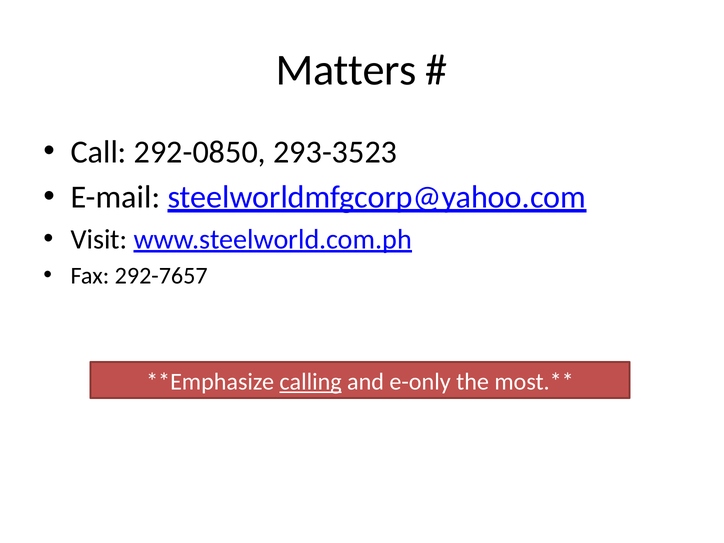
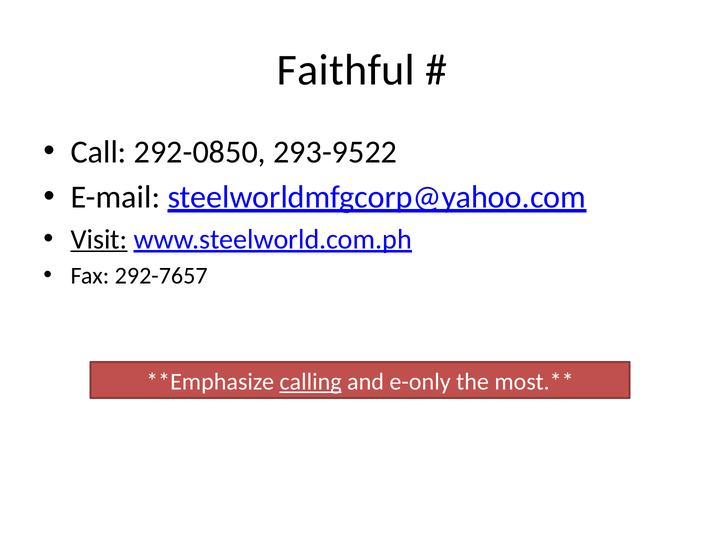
Matters: Matters -> Faithful (346, 70)
293-3523: 293-3523 -> 293-9522 (335, 152)
Visit underline: none -> present (99, 239)
